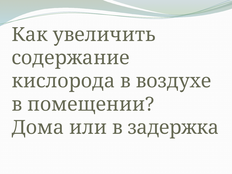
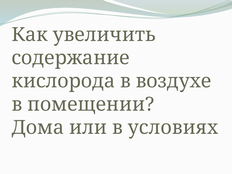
задержка: задержка -> условиях (173, 127)
